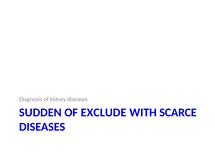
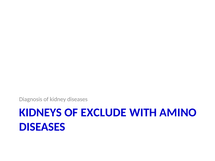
SUDDEN: SUDDEN -> KIDNEYS (40, 113)
SCARCE: SCARCE -> AMINO (178, 113)
